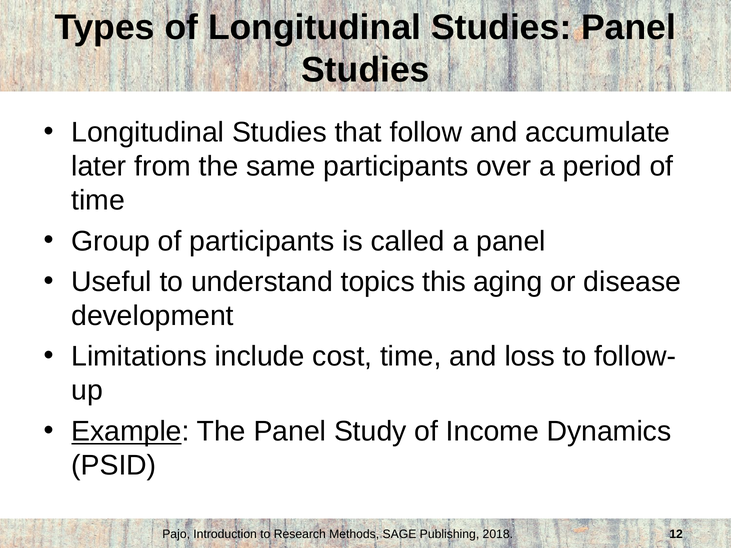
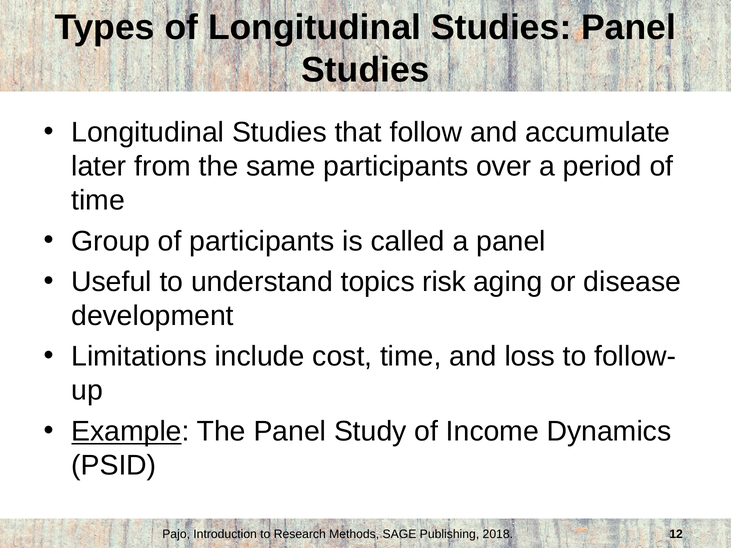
this: this -> risk (444, 282)
